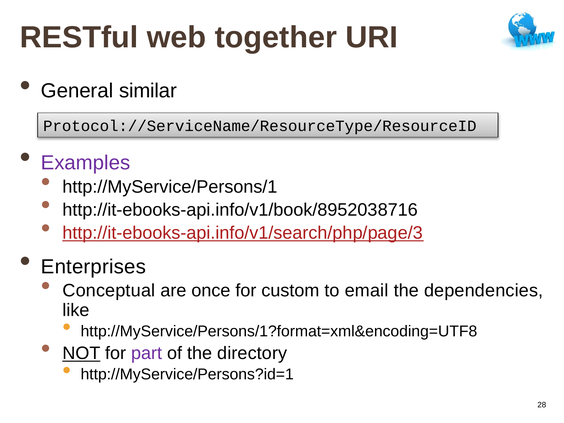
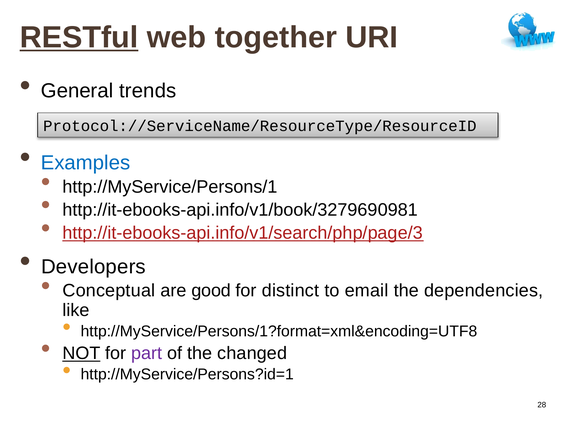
RESTful underline: none -> present (79, 37)
similar: similar -> trends (148, 91)
Examples colour: purple -> blue (86, 163)
http://it-ebooks-api.info/v1/book/8952038716: http://it-ebooks-api.info/v1/book/8952038716 -> http://it-ebooks-api.info/v1/book/3279690981 (240, 210)
Enterprises: Enterprises -> Developers (93, 267)
once: once -> good (211, 291)
custom: custom -> distinct (290, 291)
directory: directory -> changed (252, 353)
